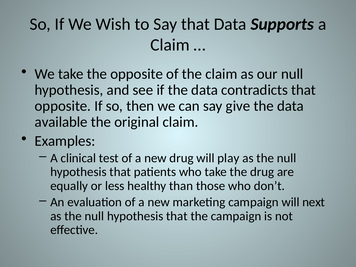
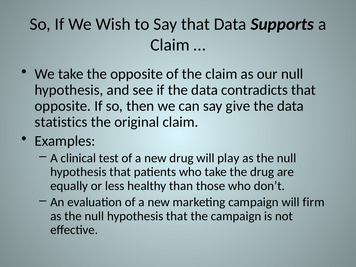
available: available -> statistics (61, 122)
next: next -> firm (314, 202)
